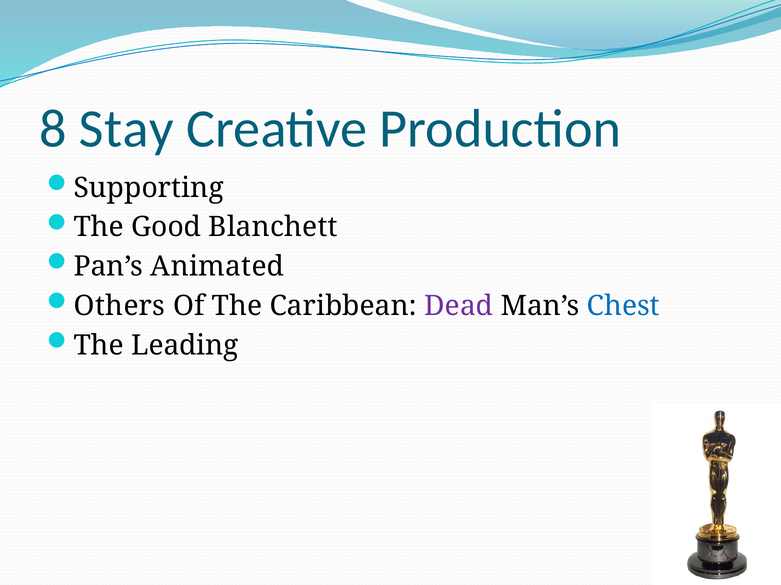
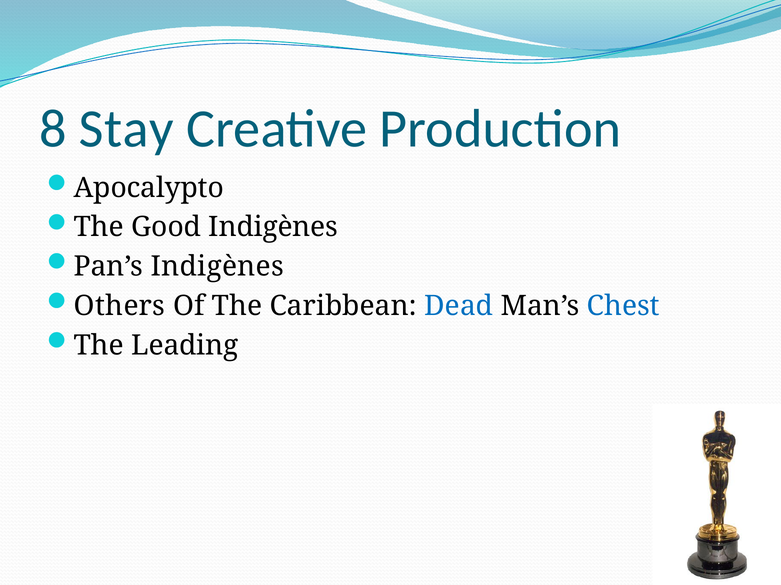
Supporting: Supporting -> Apocalypto (149, 188)
Good Blanchett: Blanchett -> Indigènes (273, 227)
Pan’s Animated: Animated -> Indigènes (217, 267)
Dead colour: purple -> blue (459, 306)
